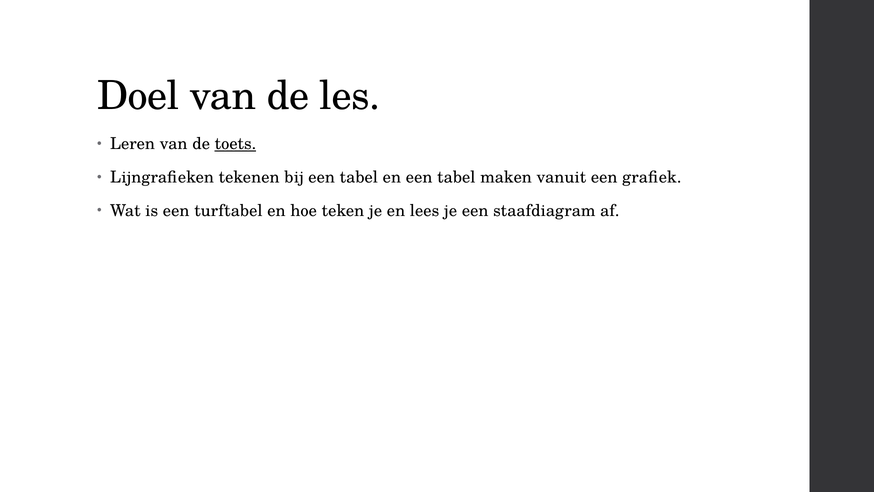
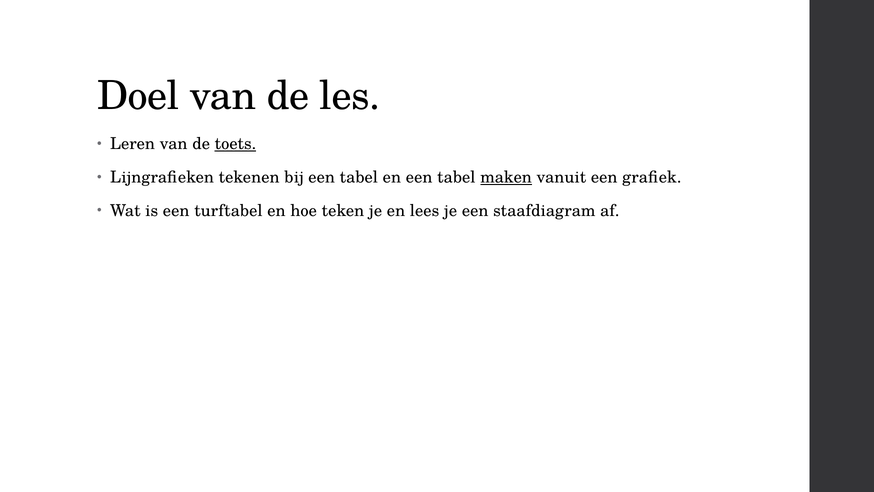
maken underline: none -> present (506, 177)
